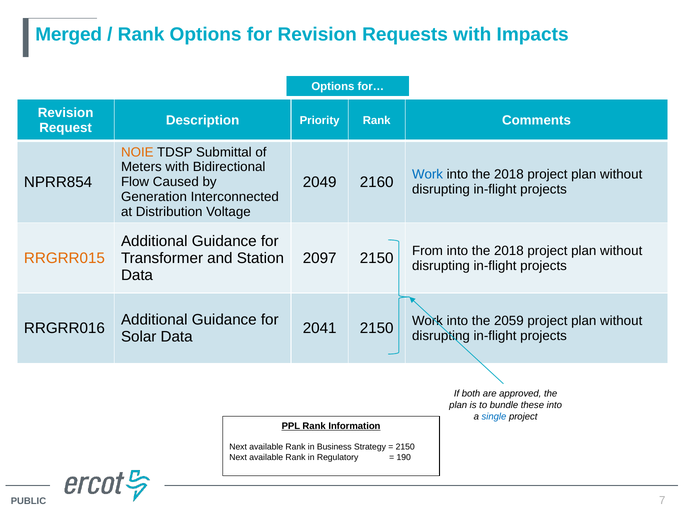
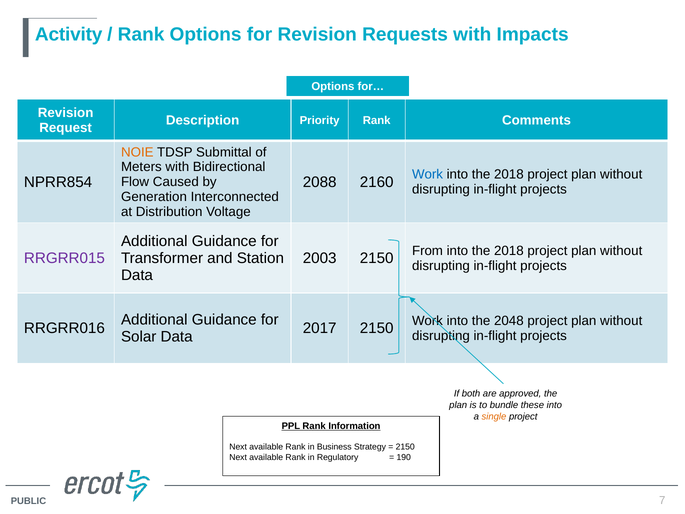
Merged: Merged -> Activity (69, 34)
2049: 2049 -> 2088 (320, 182)
RRGRR015 colour: orange -> purple (64, 258)
2097: 2097 -> 2003 (320, 258)
2041: 2041 -> 2017 (320, 328)
2059: 2059 -> 2048 (509, 321)
single colour: blue -> orange (494, 416)
